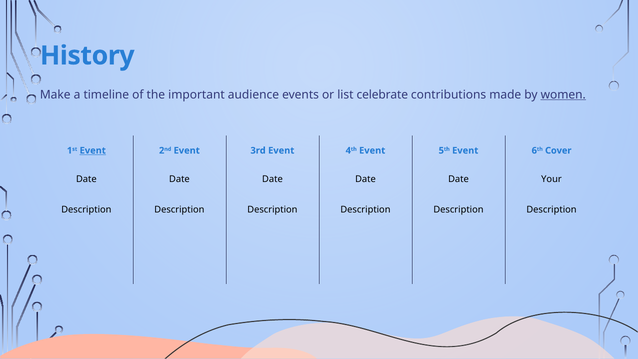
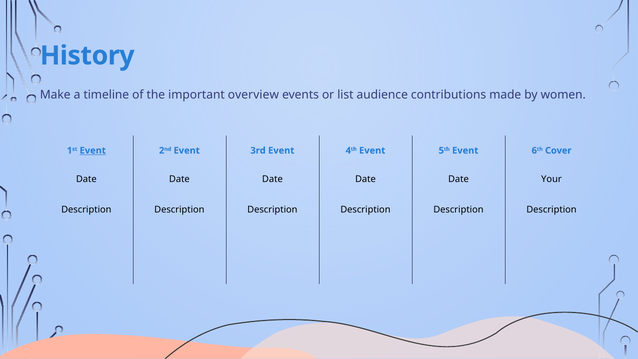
audience: audience -> overview (253, 95)
celebrate: celebrate -> audience (382, 95)
women underline: present -> none (563, 95)
